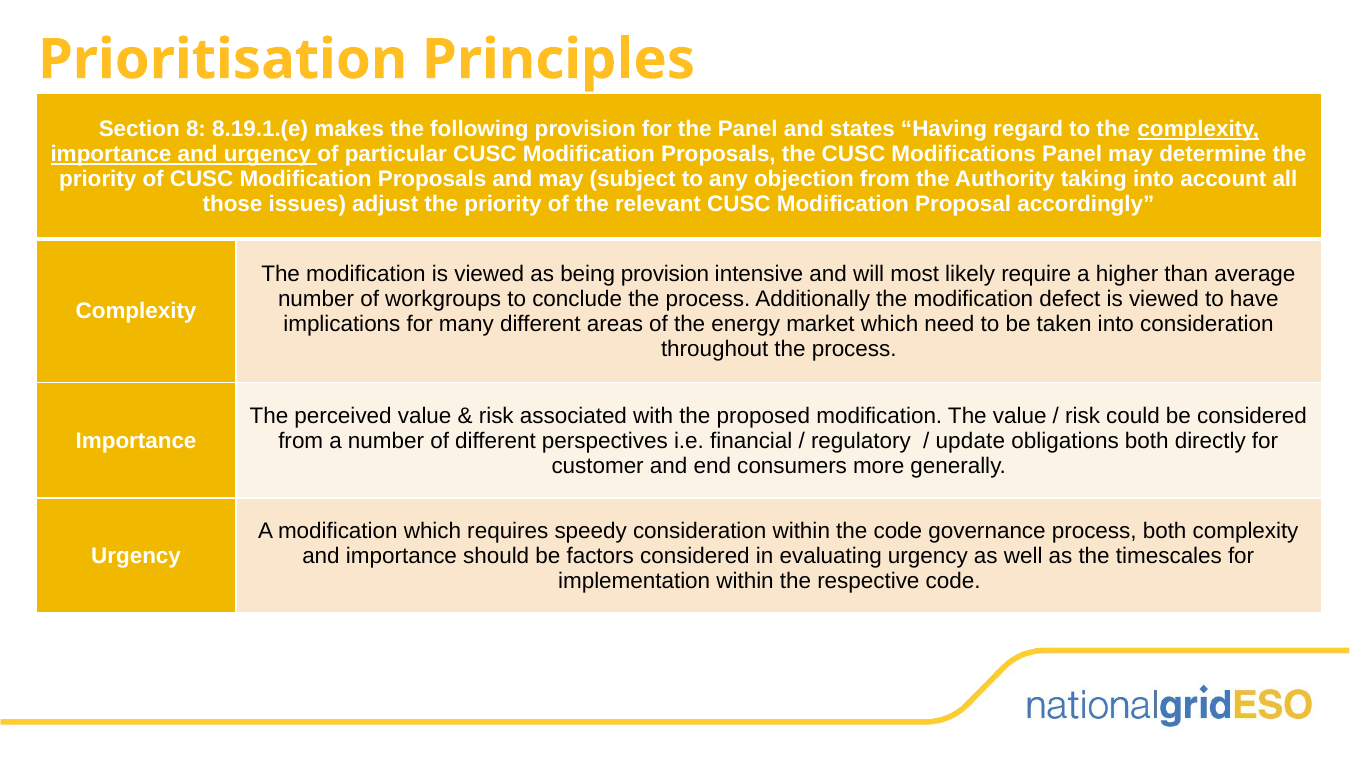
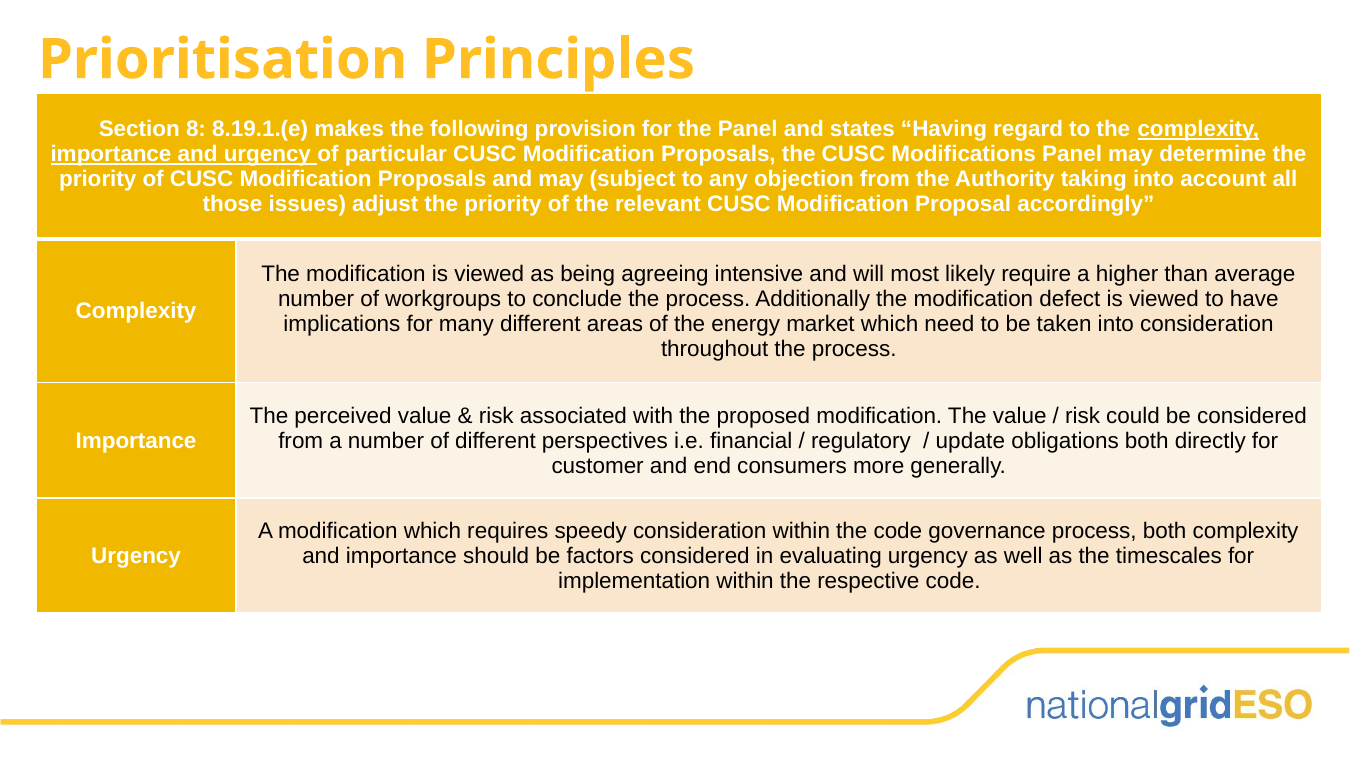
being provision: provision -> agreeing (665, 274)
